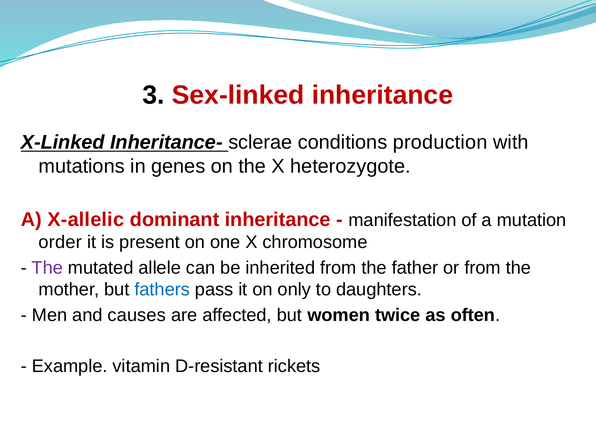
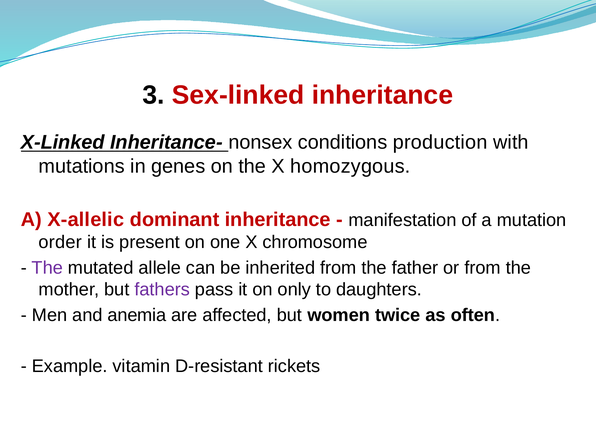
sclerae: sclerae -> nonsex (260, 142)
heterozygote: heterozygote -> homozygous (350, 166)
fathers colour: blue -> purple (162, 290)
causes: causes -> anemia (137, 315)
